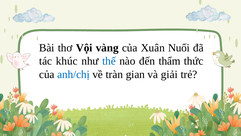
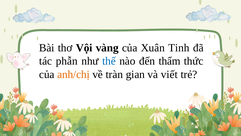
Nuối: Nuối -> Tinh (179, 48)
khúc: khúc -> phẫn (67, 61)
anh/chị colour: blue -> orange (73, 74)
giải: giải -> viết (169, 74)
